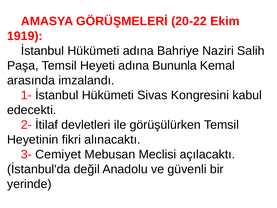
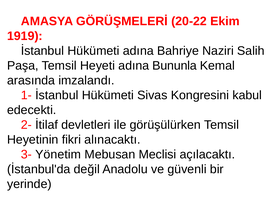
Cemiyet: Cemiyet -> Yönetim (58, 154)
